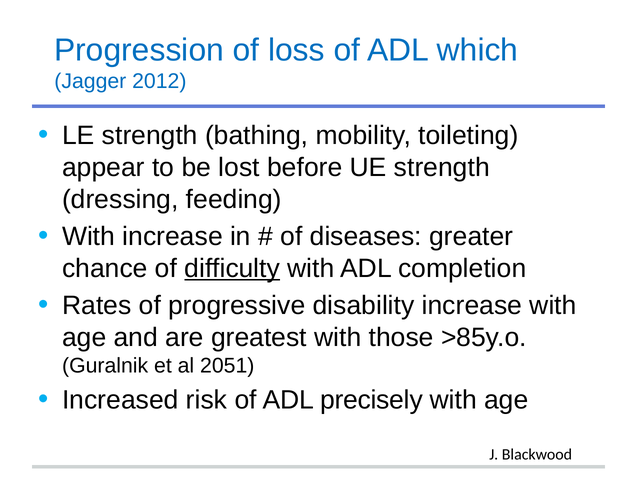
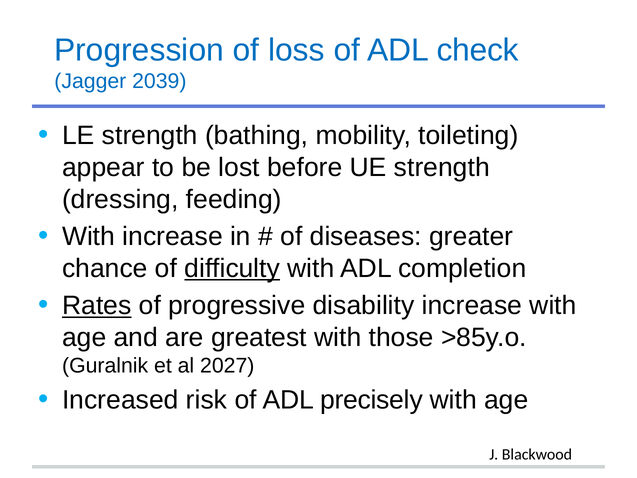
which: which -> check (478, 50)
2012: 2012 -> 2039 (159, 81)
Rates underline: none -> present (97, 306)
2051: 2051 -> 2027 (227, 366)
